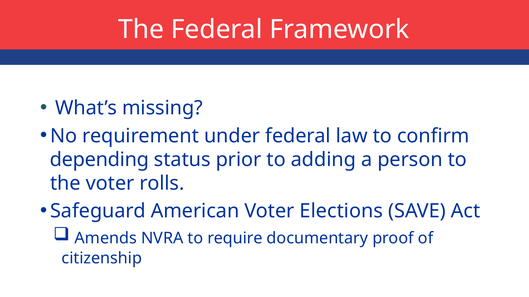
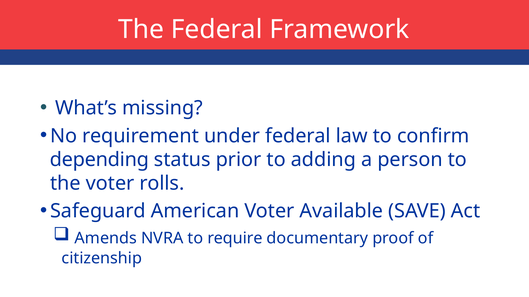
Elections: Elections -> Available (341, 211)
